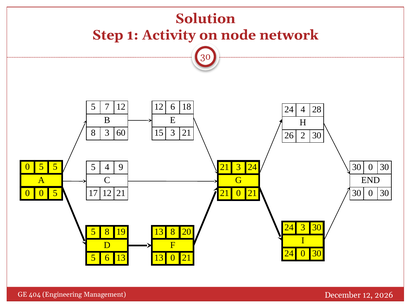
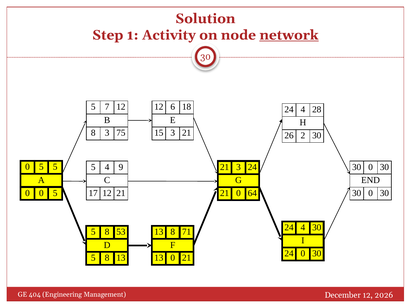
network underline: none -> present (289, 35)
60: 60 -> 75 (121, 133)
21 0 21: 21 -> 64 (252, 193)
3: 3 -> 4 (303, 228)
19: 19 -> 53 (121, 232)
20: 20 -> 71 (187, 232)
6: 6 -> 8 (107, 258)
